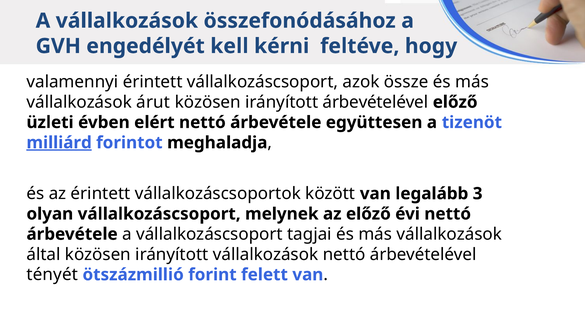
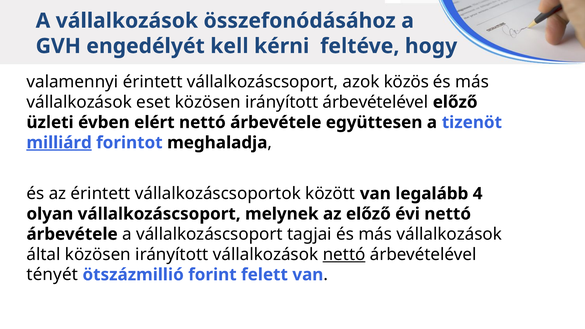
össze: össze -> közös (406, 82)
árut: árut -> eset (153, 102)
3: 3 -> 4 (478, 194)
nettó underline: none -> present (344, 254)
